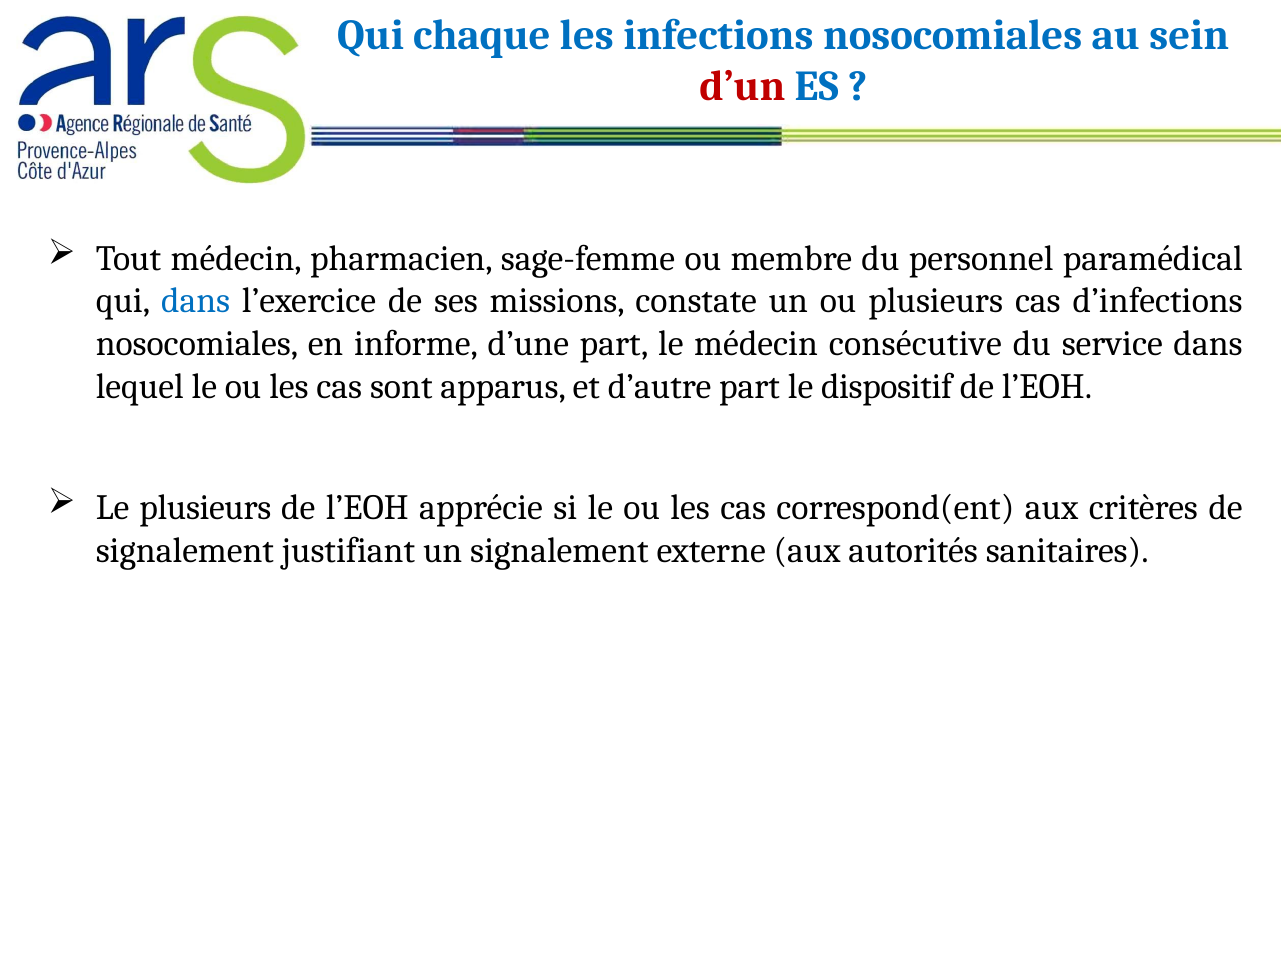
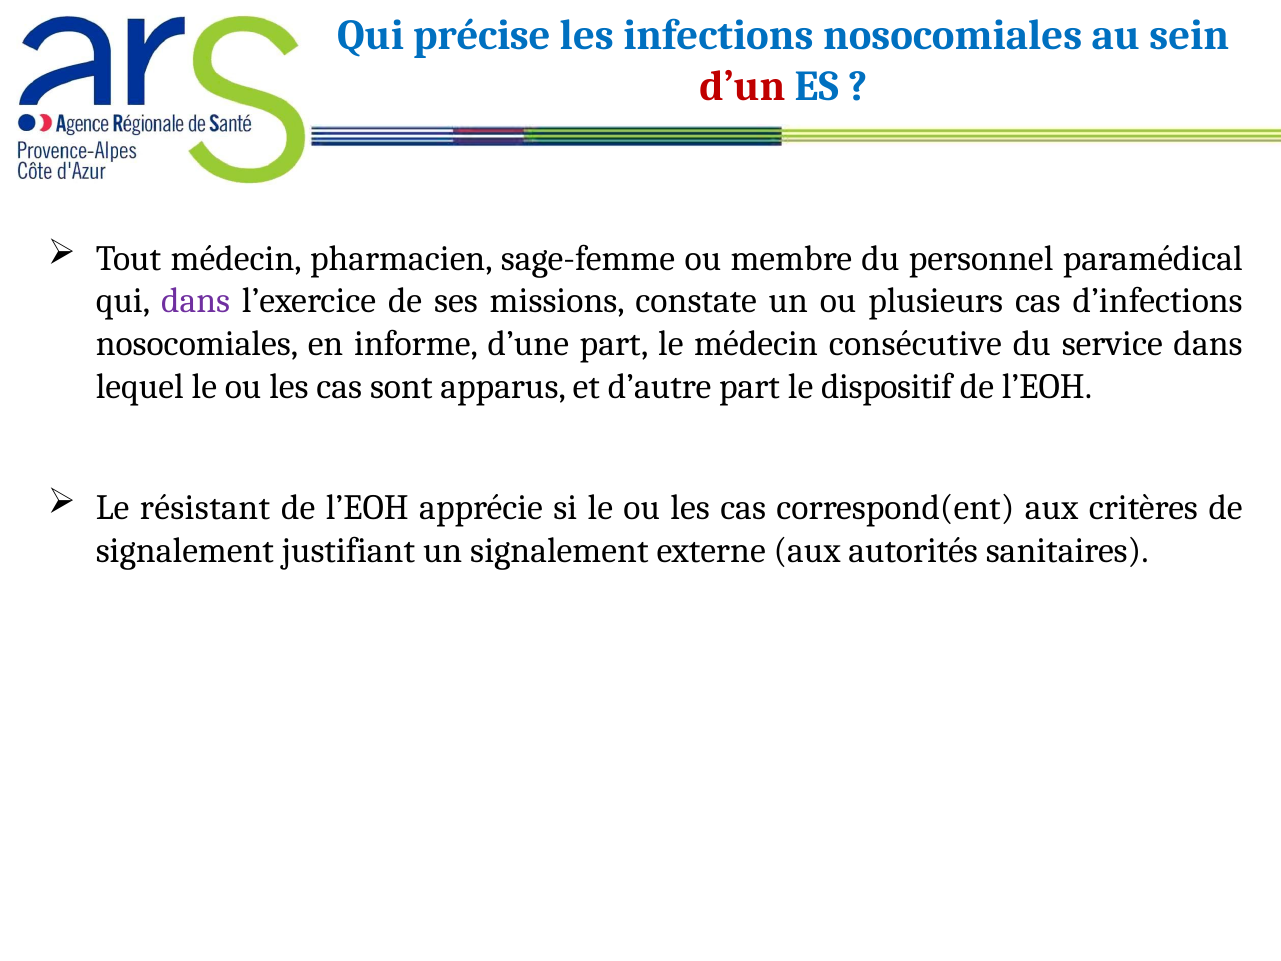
chaque: chaque -> précise (482, 35)
dans colour: blue -> purple (196, 301)
Le plusieurs: plusieurs -> résistant (205, 508)
